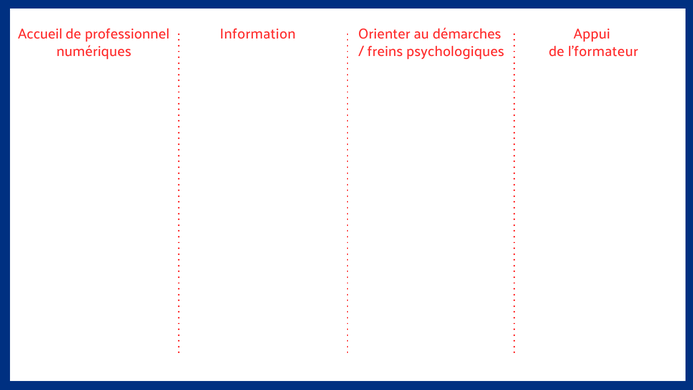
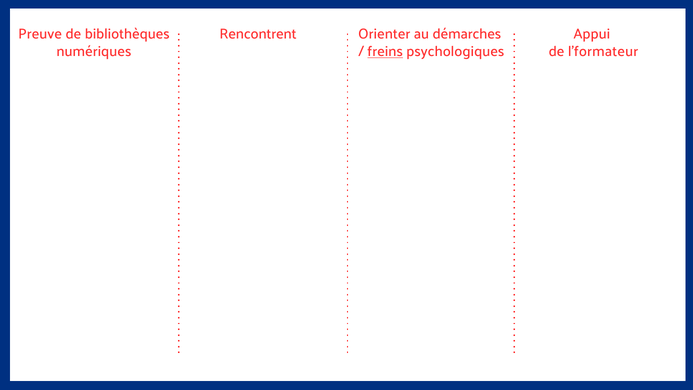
Accueil: Accueil -> Preuve (40, 34)
professionnel: professionnel -> bibliothèques (127, 34)
Information: Information -> Rencontrent (258, 34)
freins underline: none -> present (385, 51)
